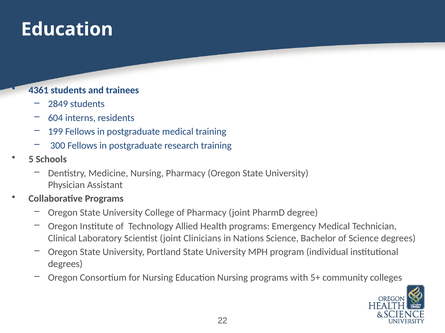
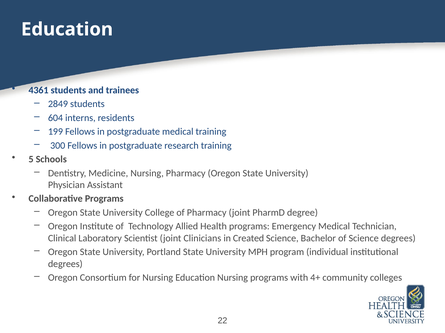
Nations: Nations -> Created (249, 239)
5+: 5+ -> 4+ (315, 278)
